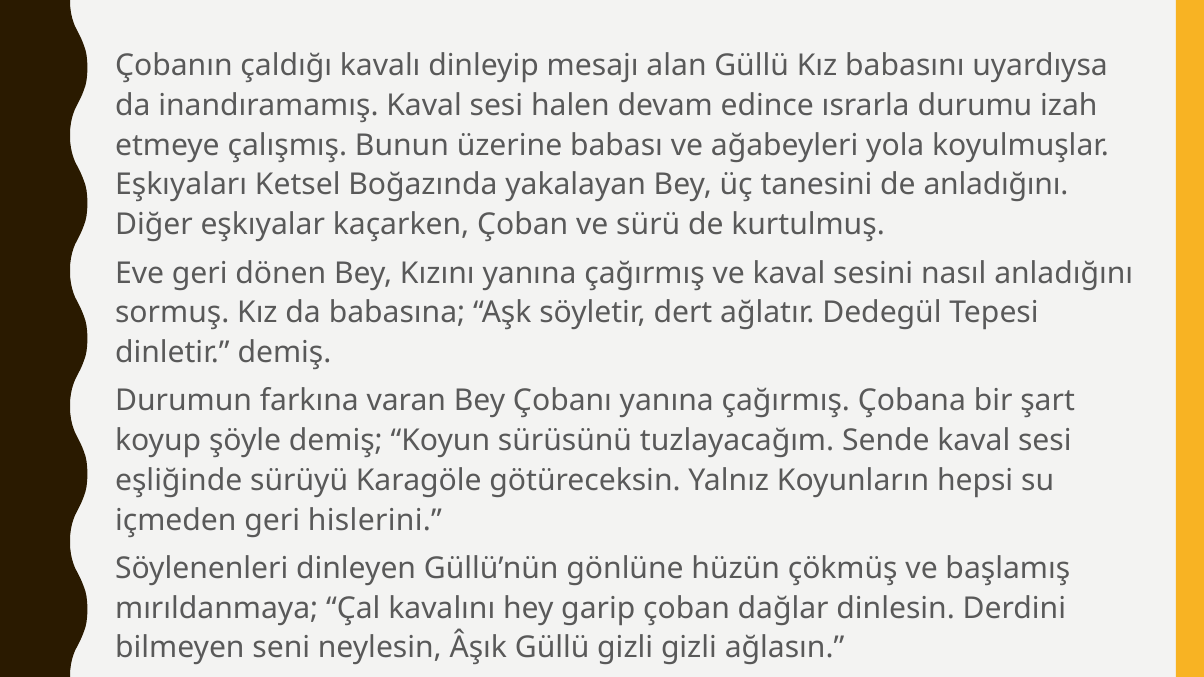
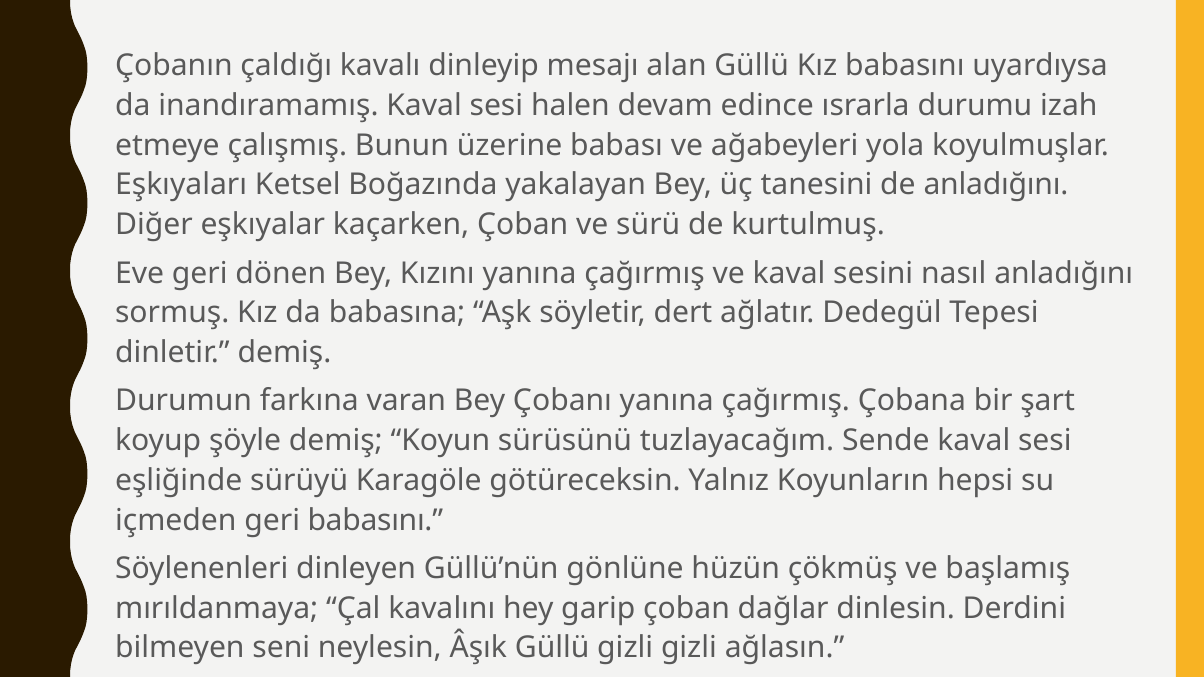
geri hislerini: hislerini -> babasını (375, 520)
